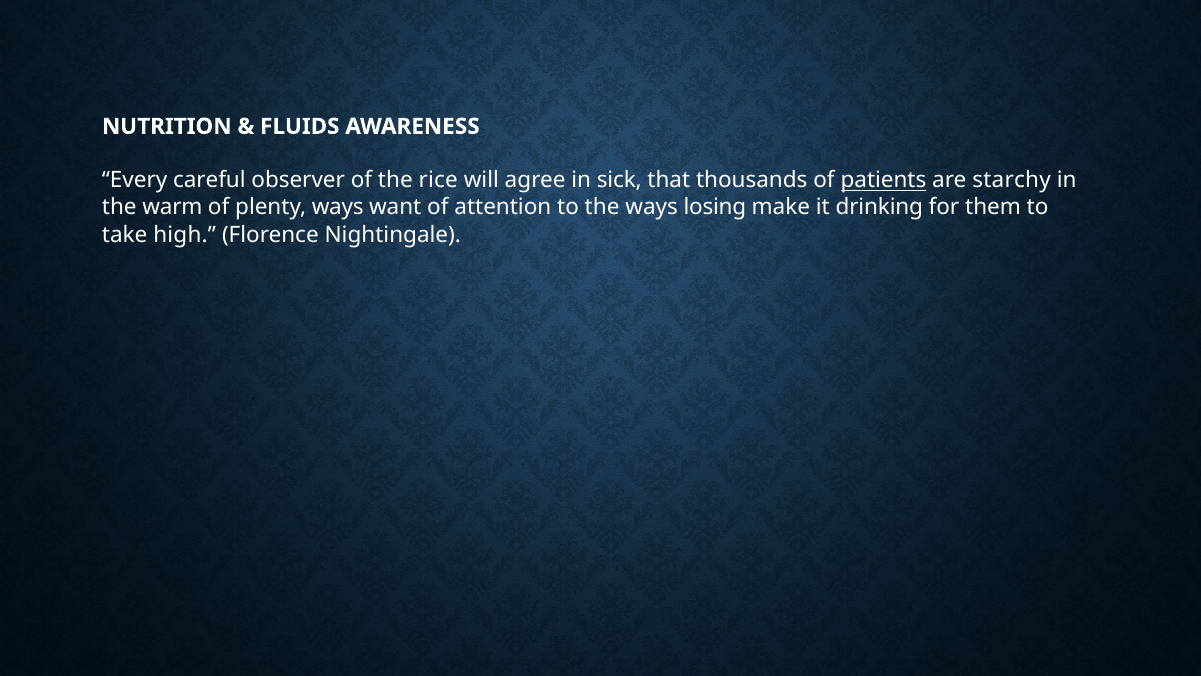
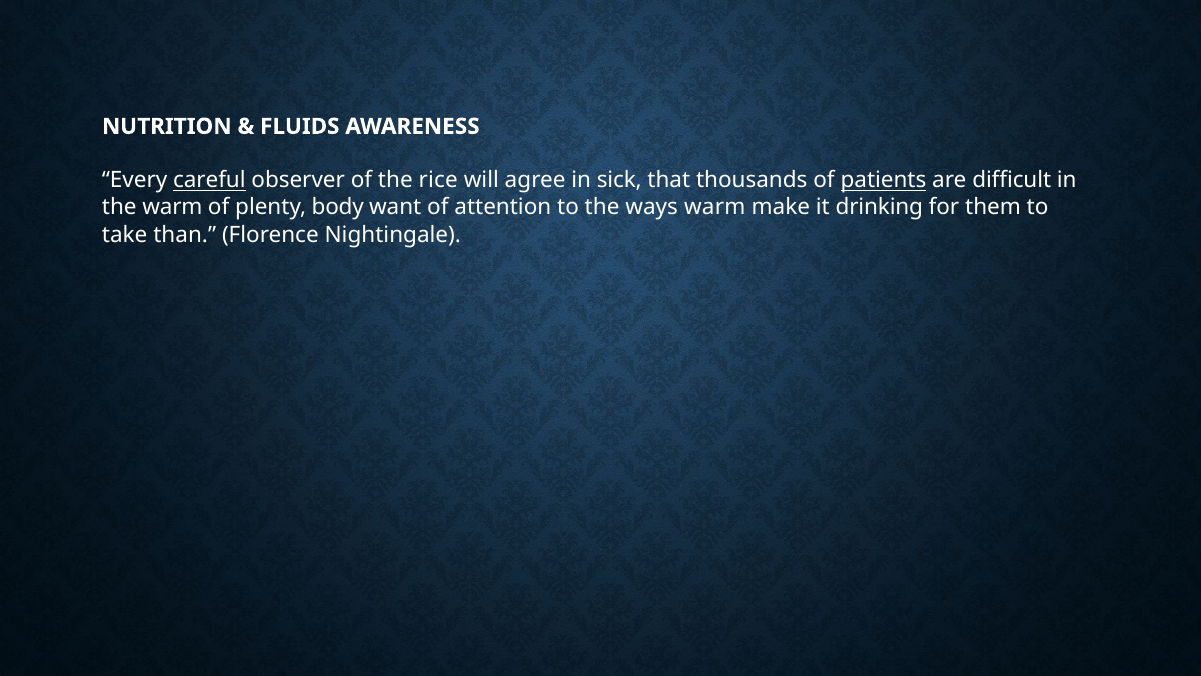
careful underline: none -> present (209, 180)
starchy: starchy -> difficult (1012, 180)
plenty ways: ways -> body (338, 207)
ways losing: losing -> warm (715, 207)
high: high -> than (185, 234)
